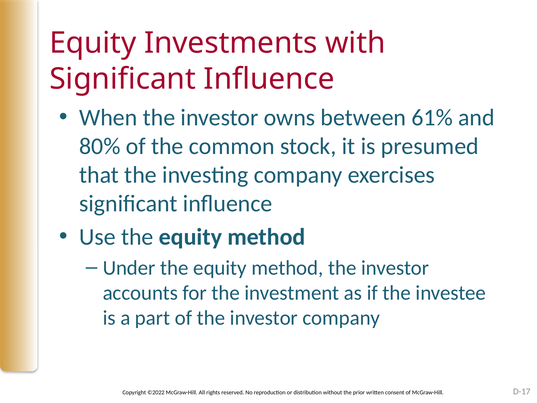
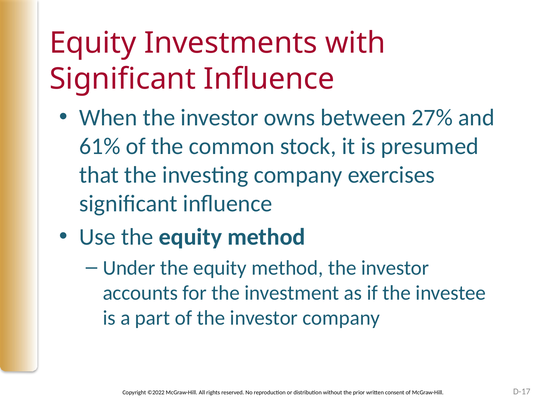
61%: 61% -> 27% (432, 117)
80%: 80% -> 61% (100, 146)
